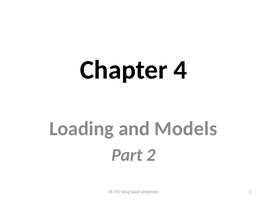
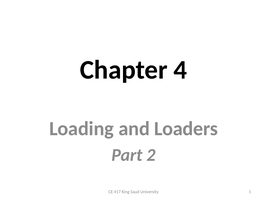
Models: Models -> Loaders (186, 128)
